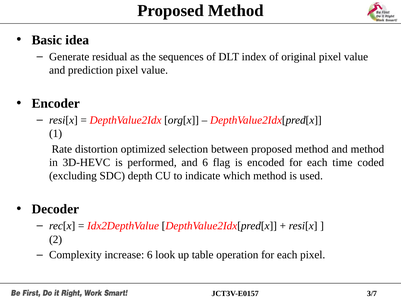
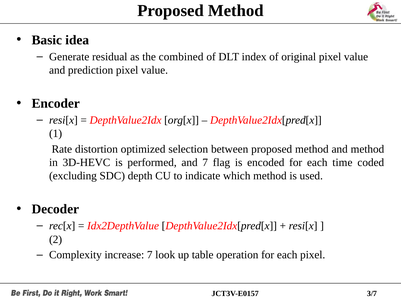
sequences: sequences -> combined (181, 57)
and 6: 6 -> 7 (205, 162)
increase 6: 6 -> 7 (150, 255)
